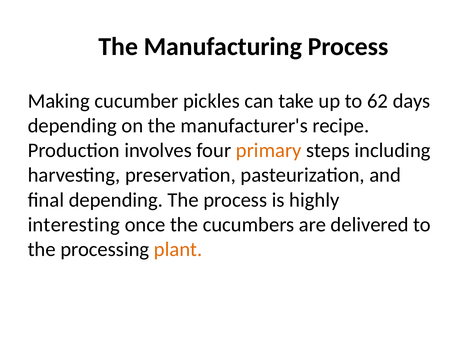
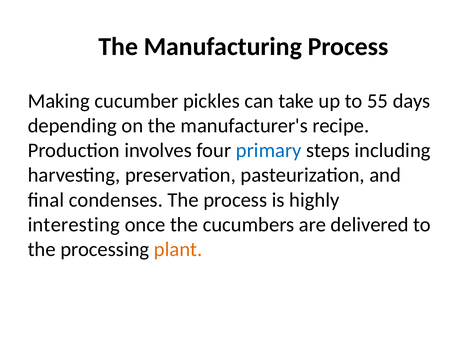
62: 62 -> 55 (378, 101)
primary colour: orange -> blue (269, 150)
final depending: depending -> condenses (116, 200)
